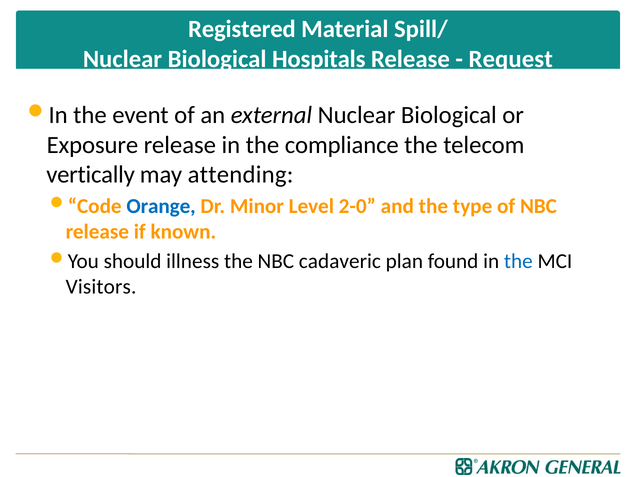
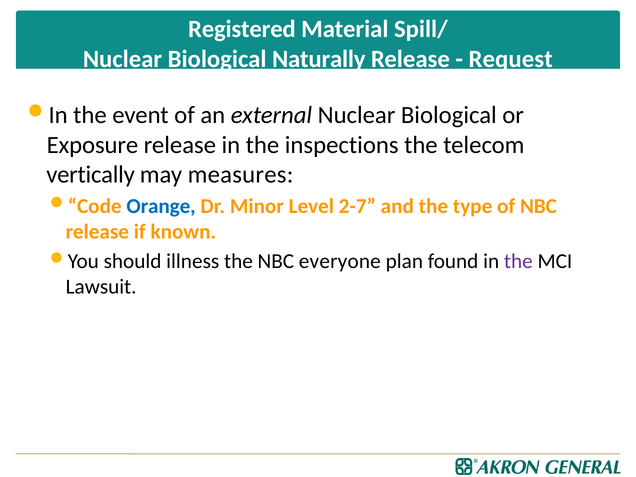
Hospitals: Hospitals -> Naturally (319, 59)
compliance: compliance -> inspections (342, 145)
attending: attending -> measures (241, 175)
2-0: 2-0 -> 2-7 (357, 206)
cadaveric: cadaveric -> everyone (340, 261)
the colour: blue -> purple (518, 261)
Visitors: Visitors -> Lawsuit (101, 287)
